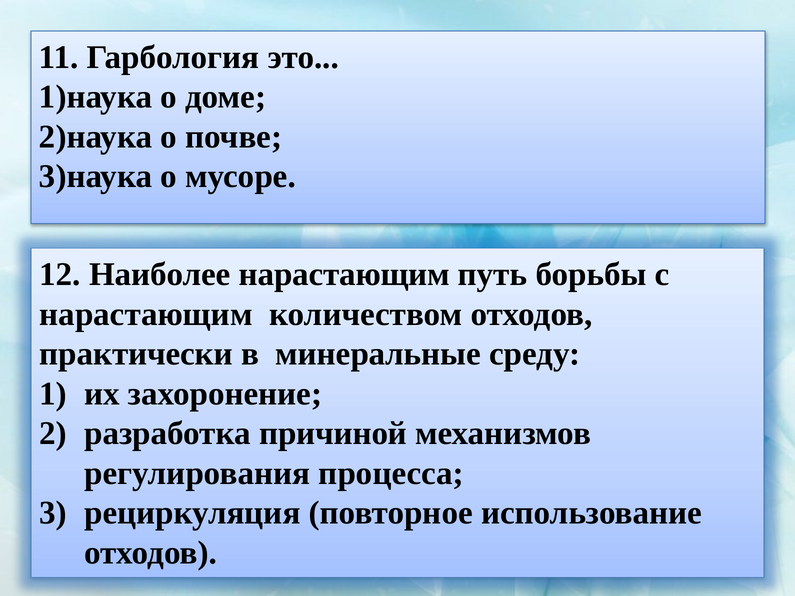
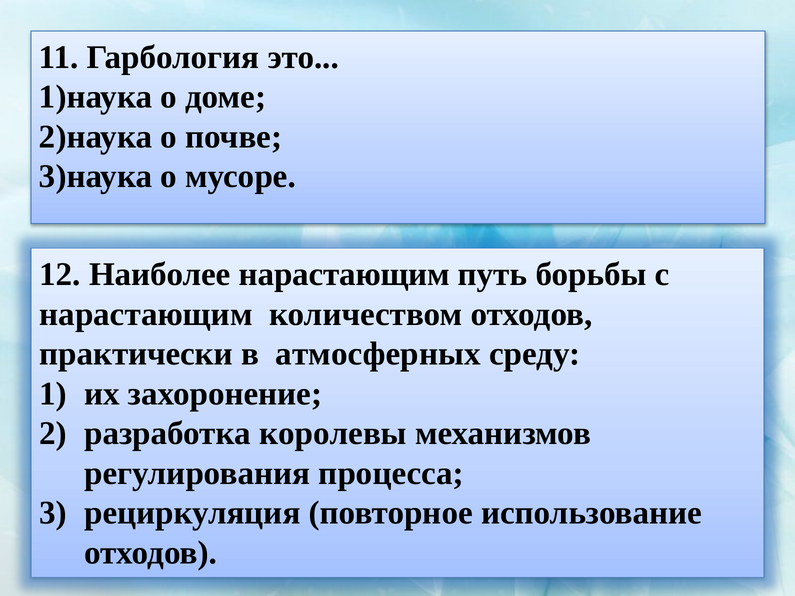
минеральные: минеральные -> атмосферных (378, 354)
причиной: причиной -> королевы (333, 434)
